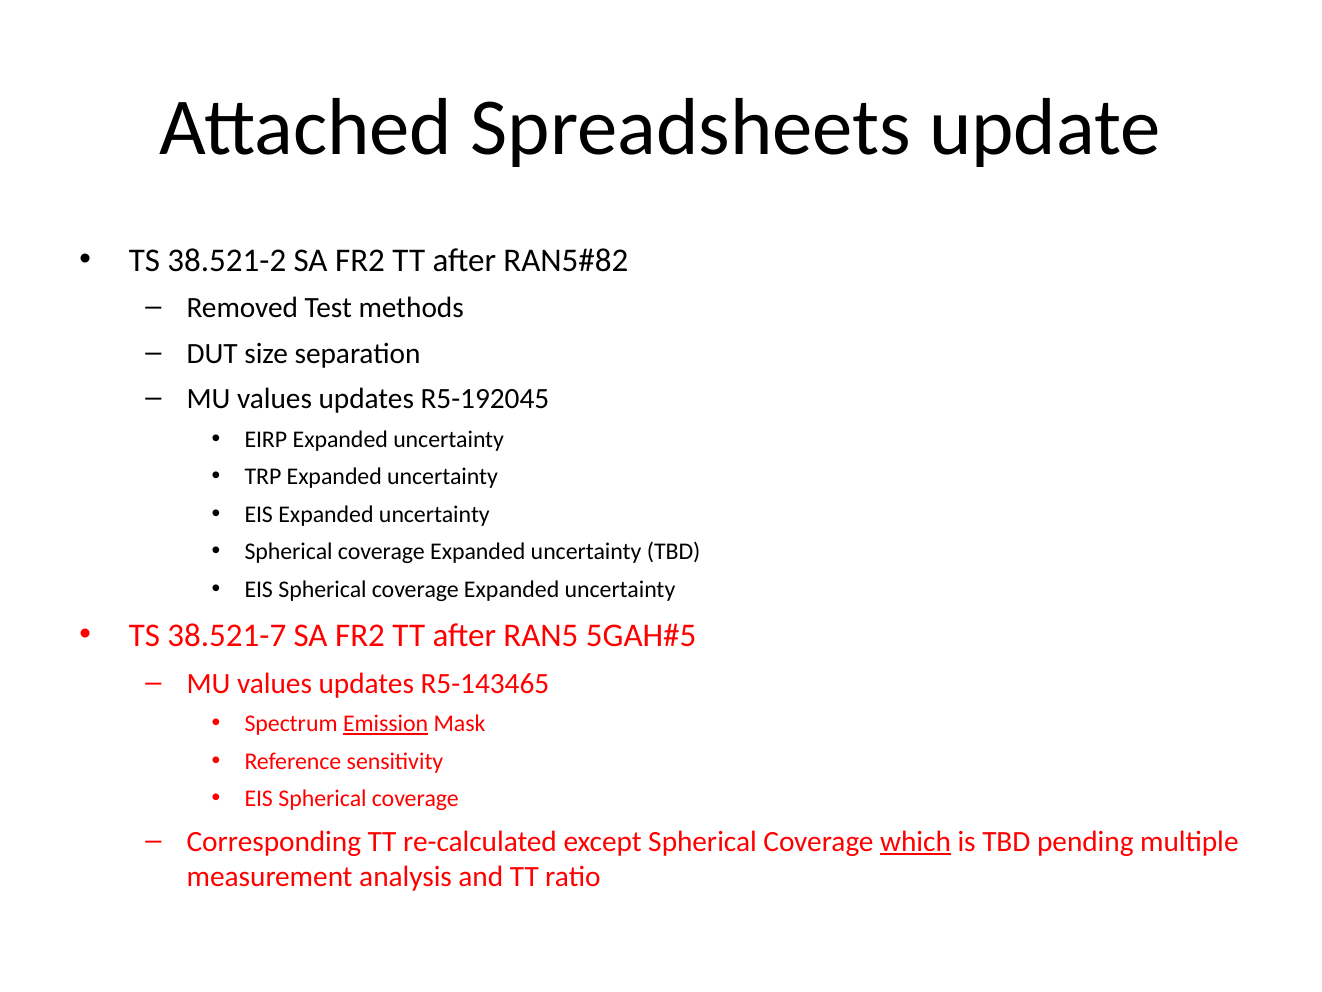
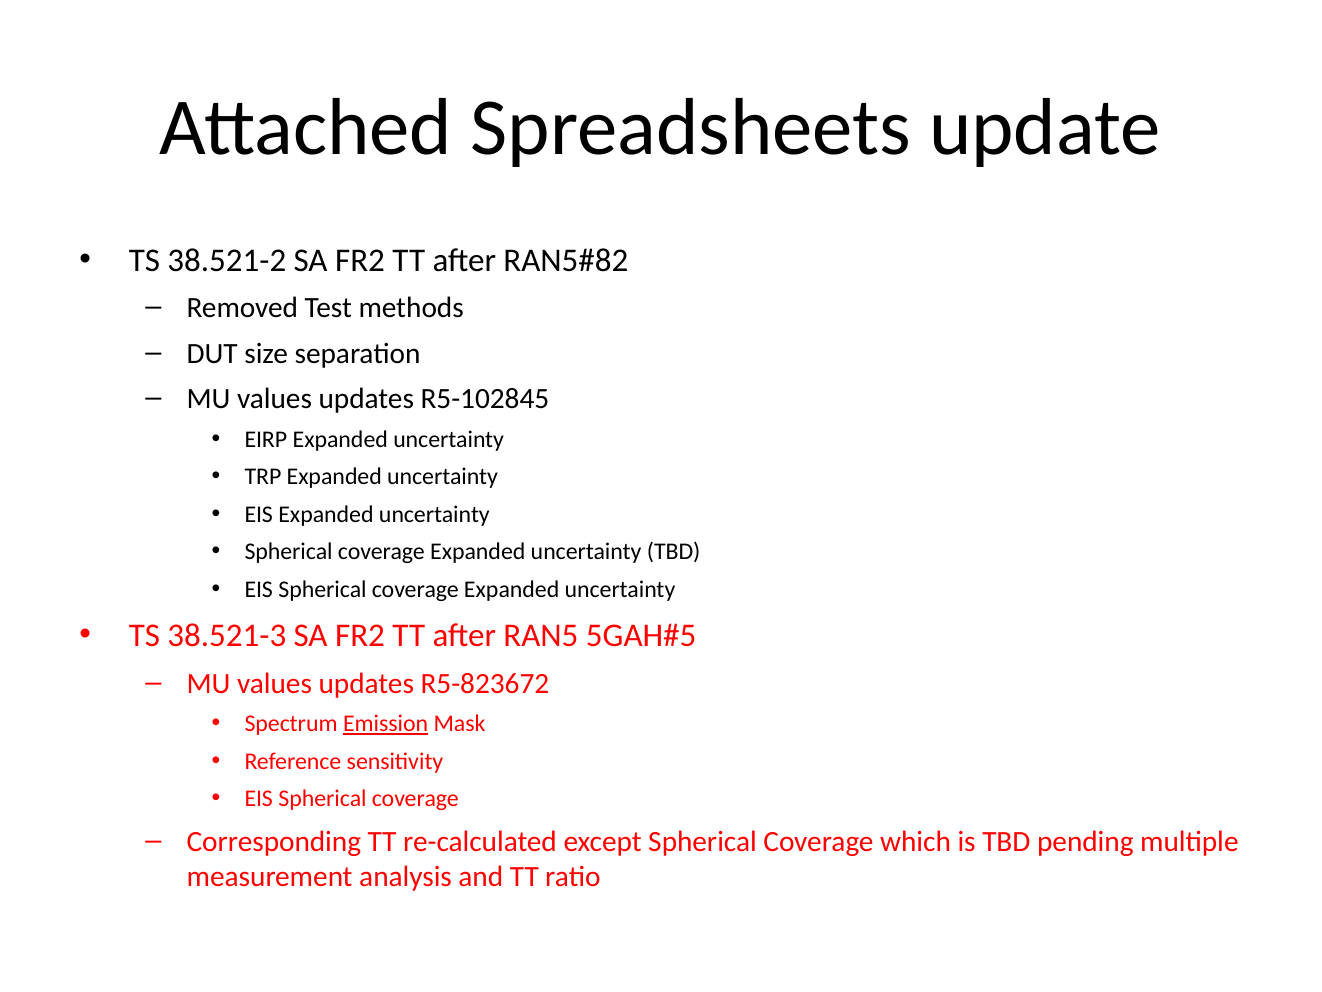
R5-192045: R5-192045 -> R5-102845 (485, 399)
38.521-7: 38.521-7 -> 38.521-3 (227, 636)
R5-143465: R5-143465 -> R5-823672 (485, 683)
which underline: present -> none (915, 841)
